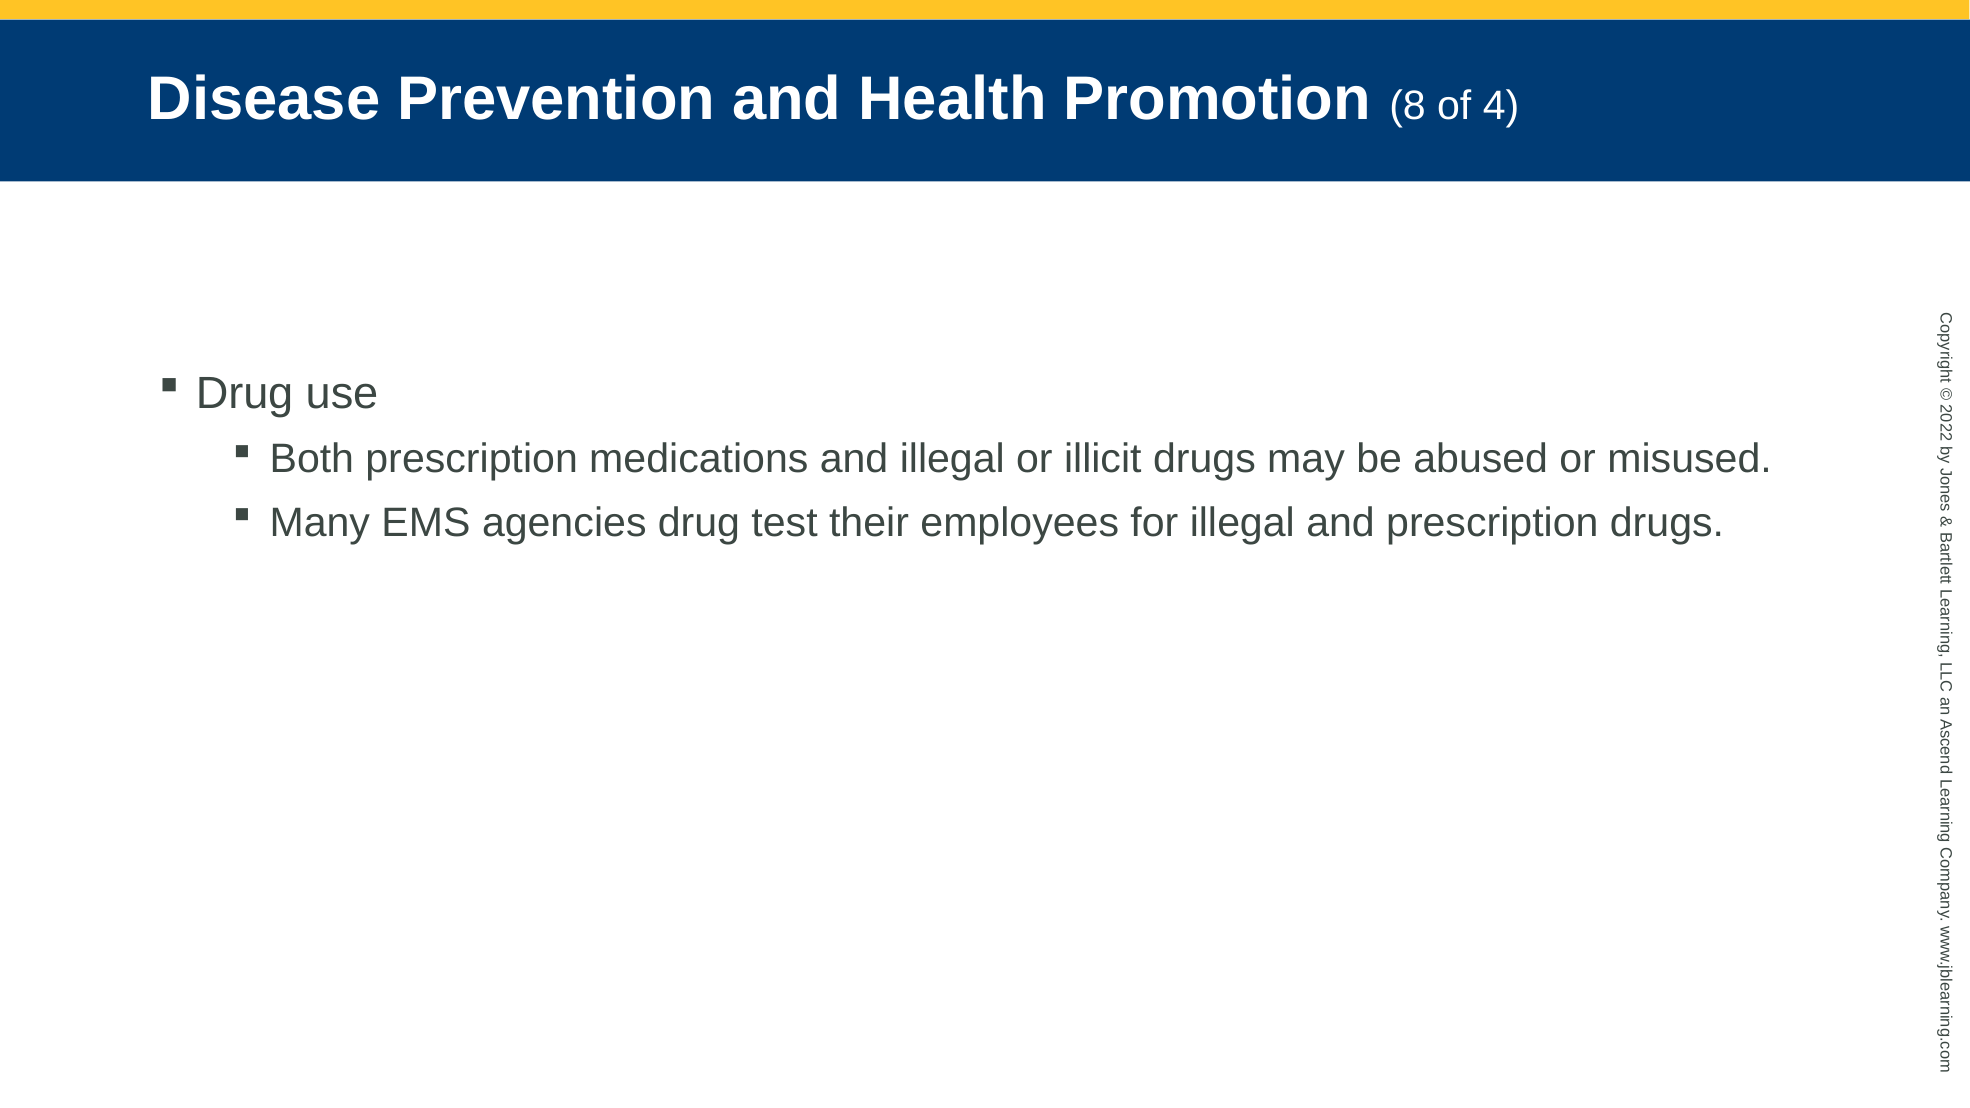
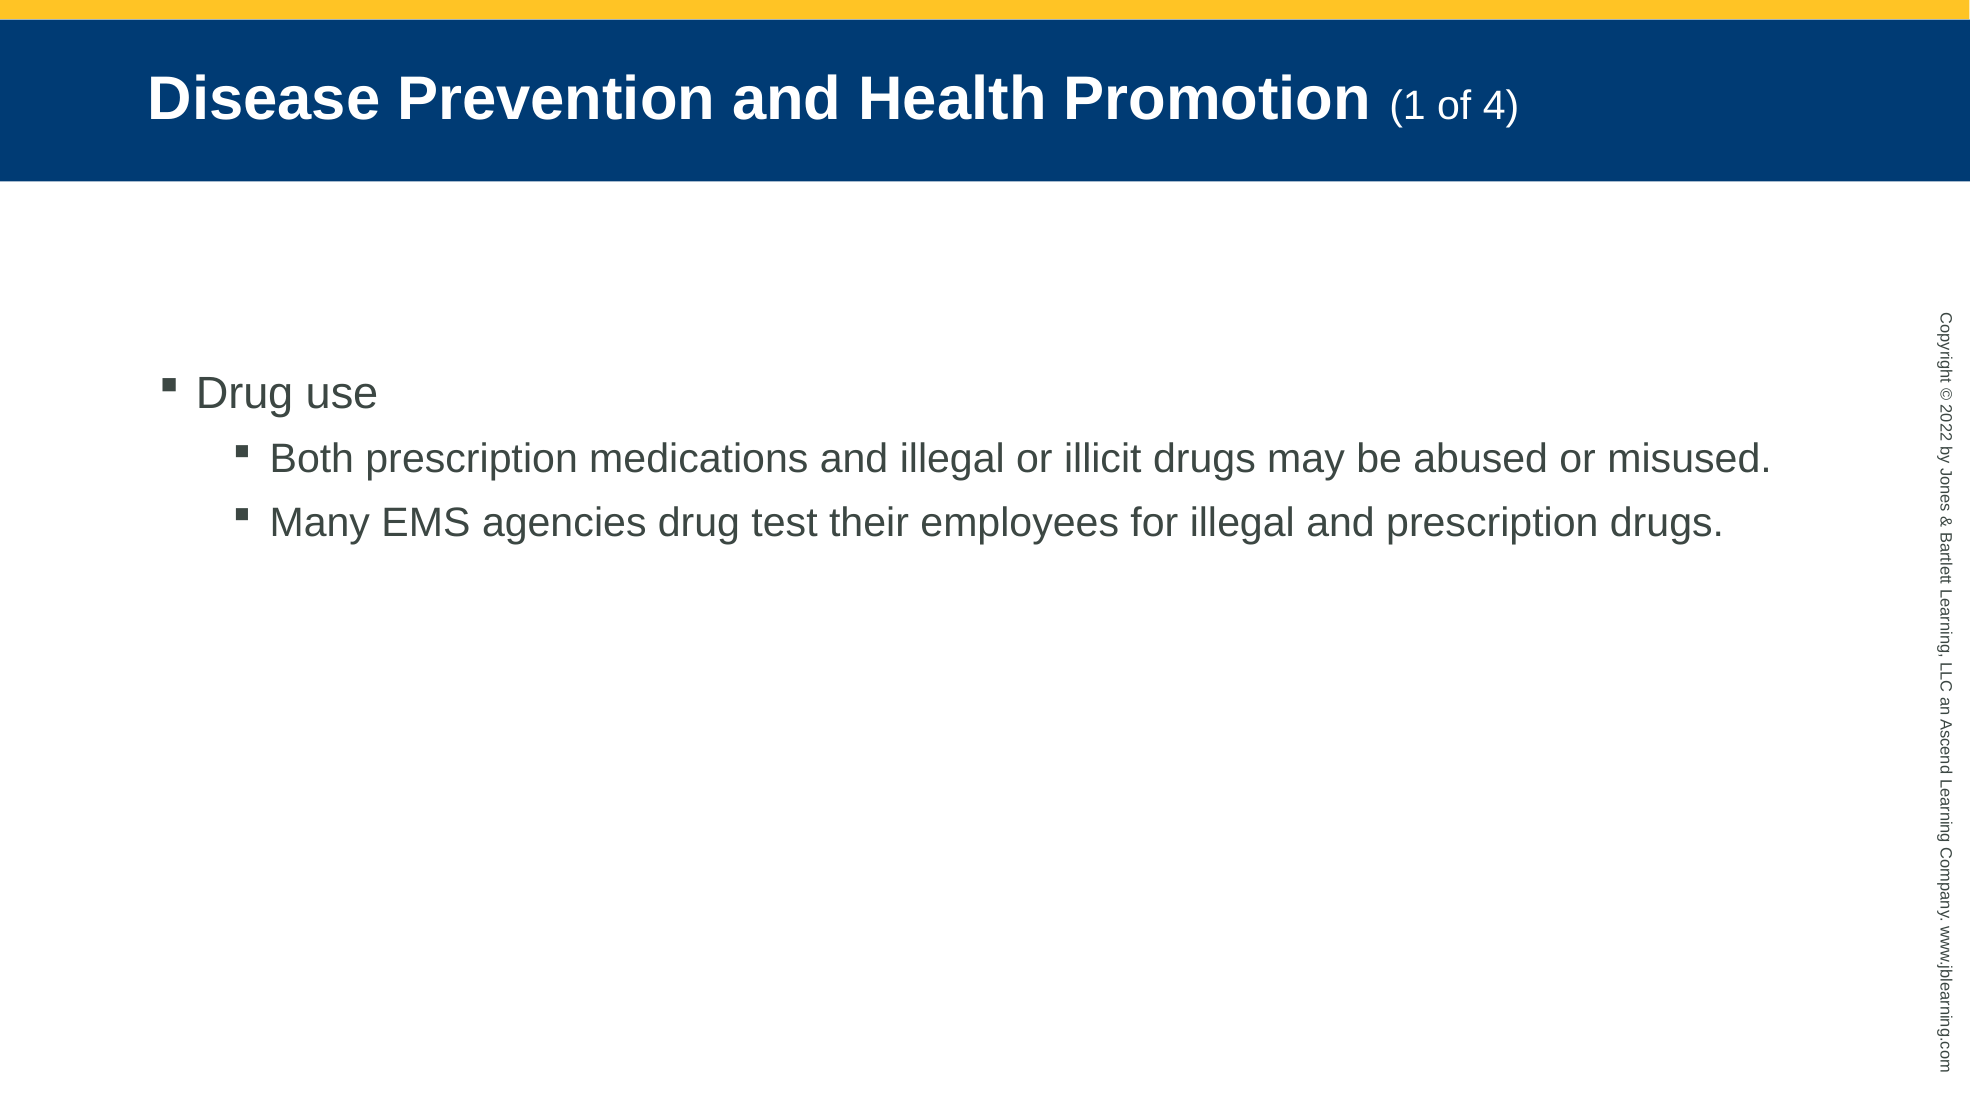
8: 8 -> 1 (1408, 106)
